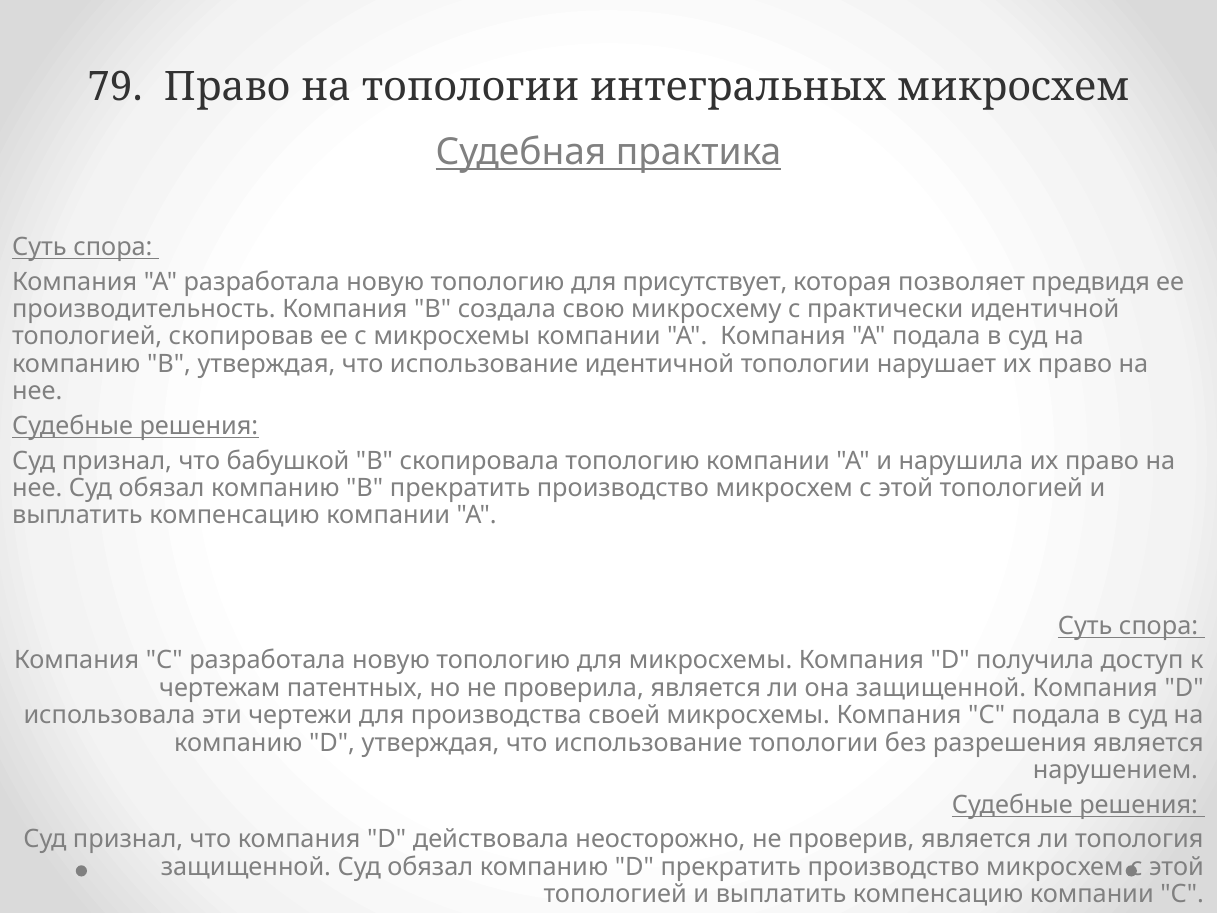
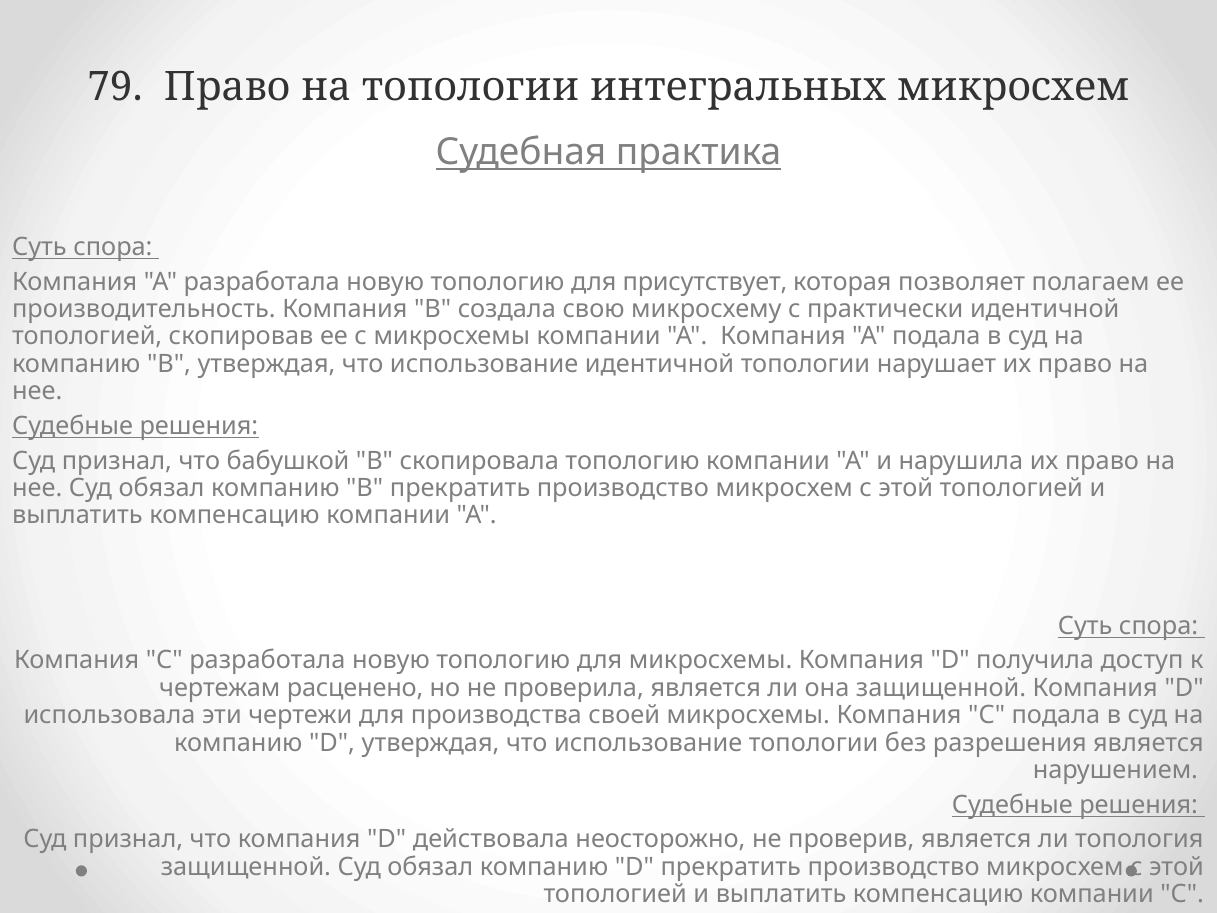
предвидя: предвидя -> полагаем (1091, 282)
патентных: патентных -> расценено (355, 688)
